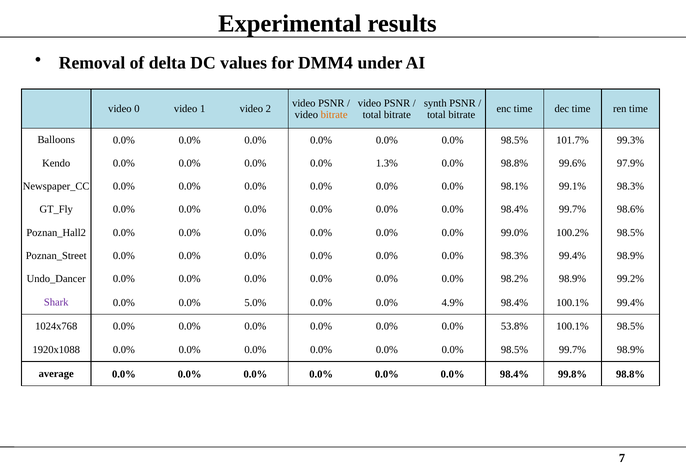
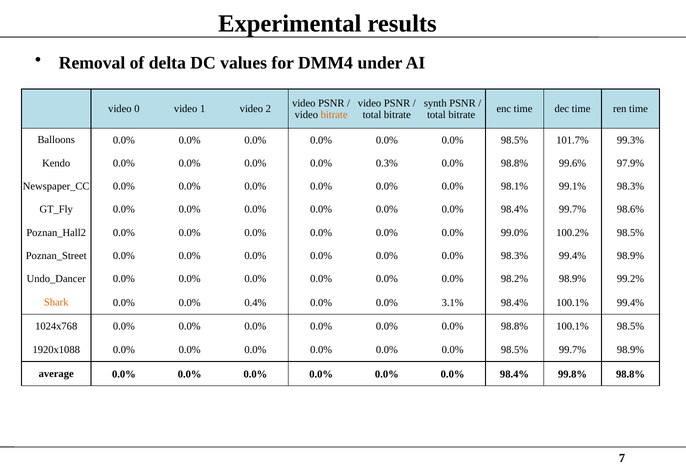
1.3%: 1.3% -> 0.3% (387, 163)
Shark colour: purple -> orange (56, 302)
5.0%: 5.0% -> 0.4% (255, 303)
4.9%: 4.9% -> 3.1% (453, 303)
0.0% 0.0% 53.8%: 53.8% -> 98.8% (515, 326)
